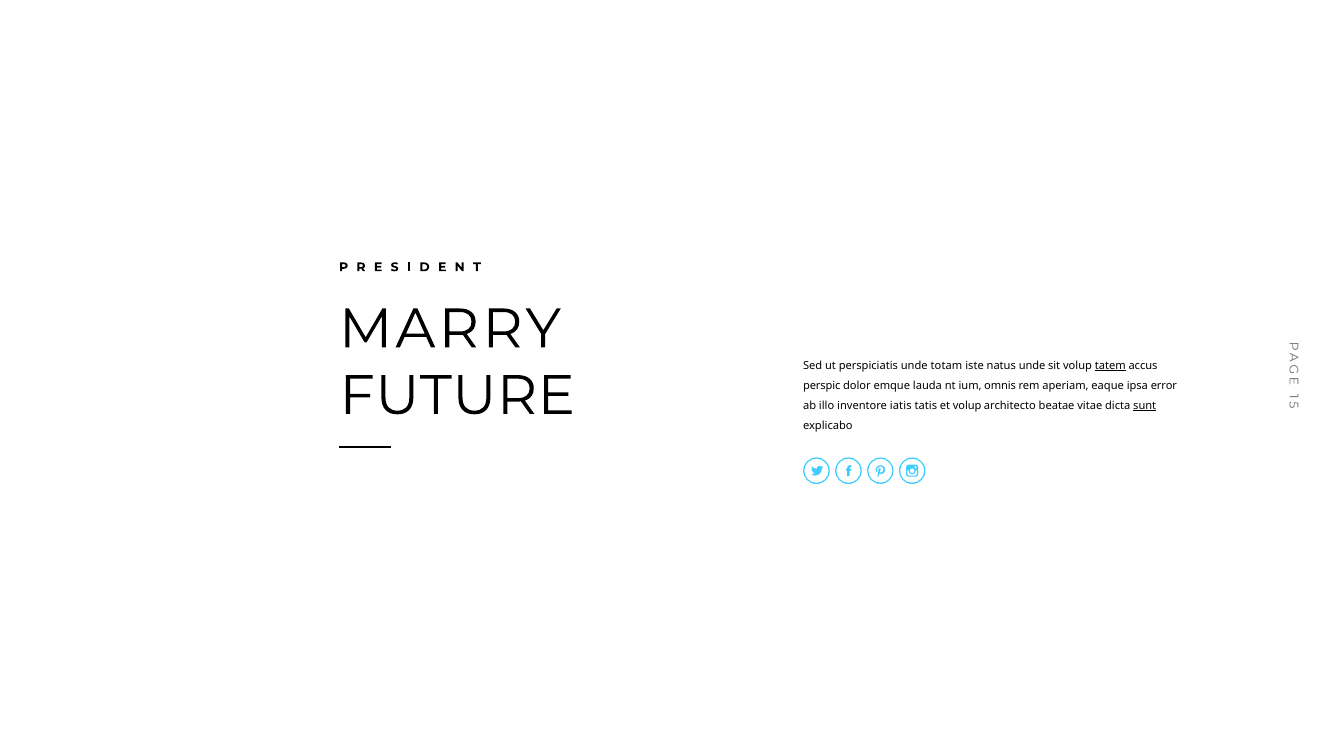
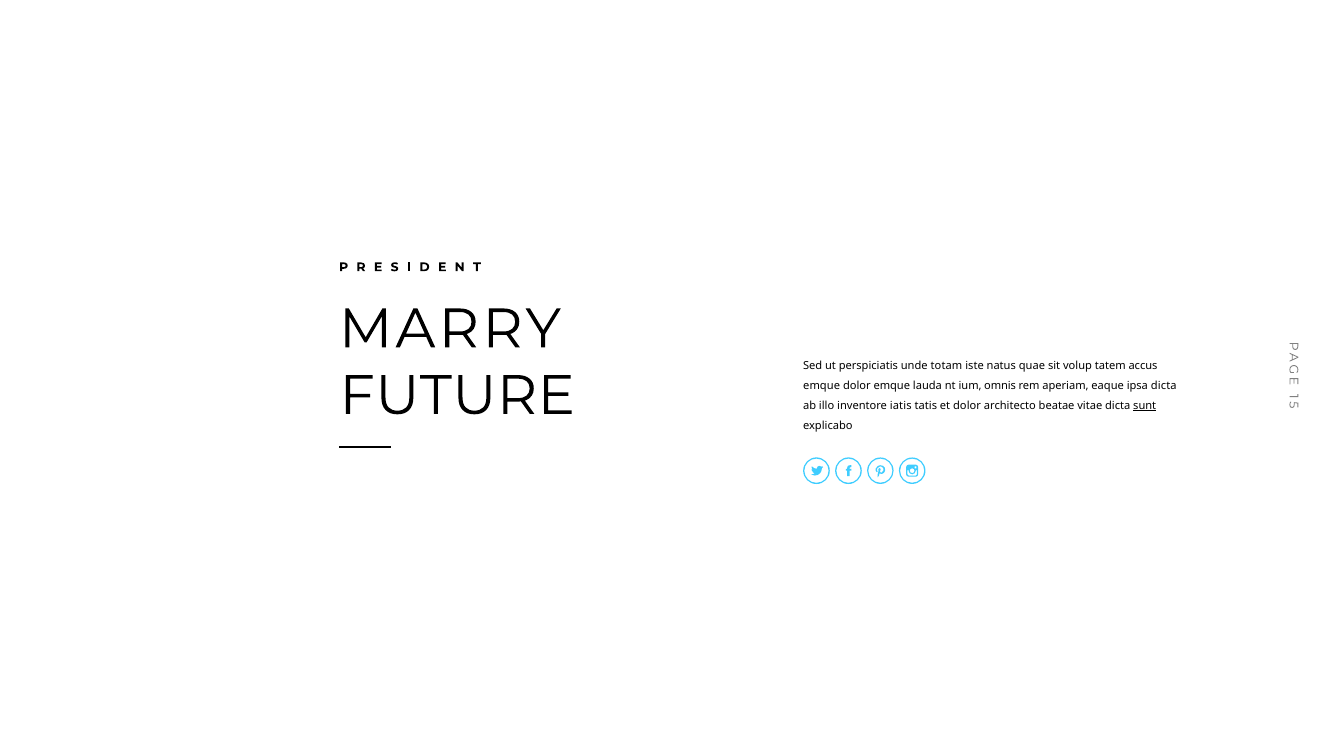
natus unde: unde -> quae (1032, 366)
tatem underline: present -> none (1110, 366)
perspic: perspic -> emque (822, 386)
ipsa error: error -> dicta (1164, 386)
et volup: volup -> dolor (967, 406)
